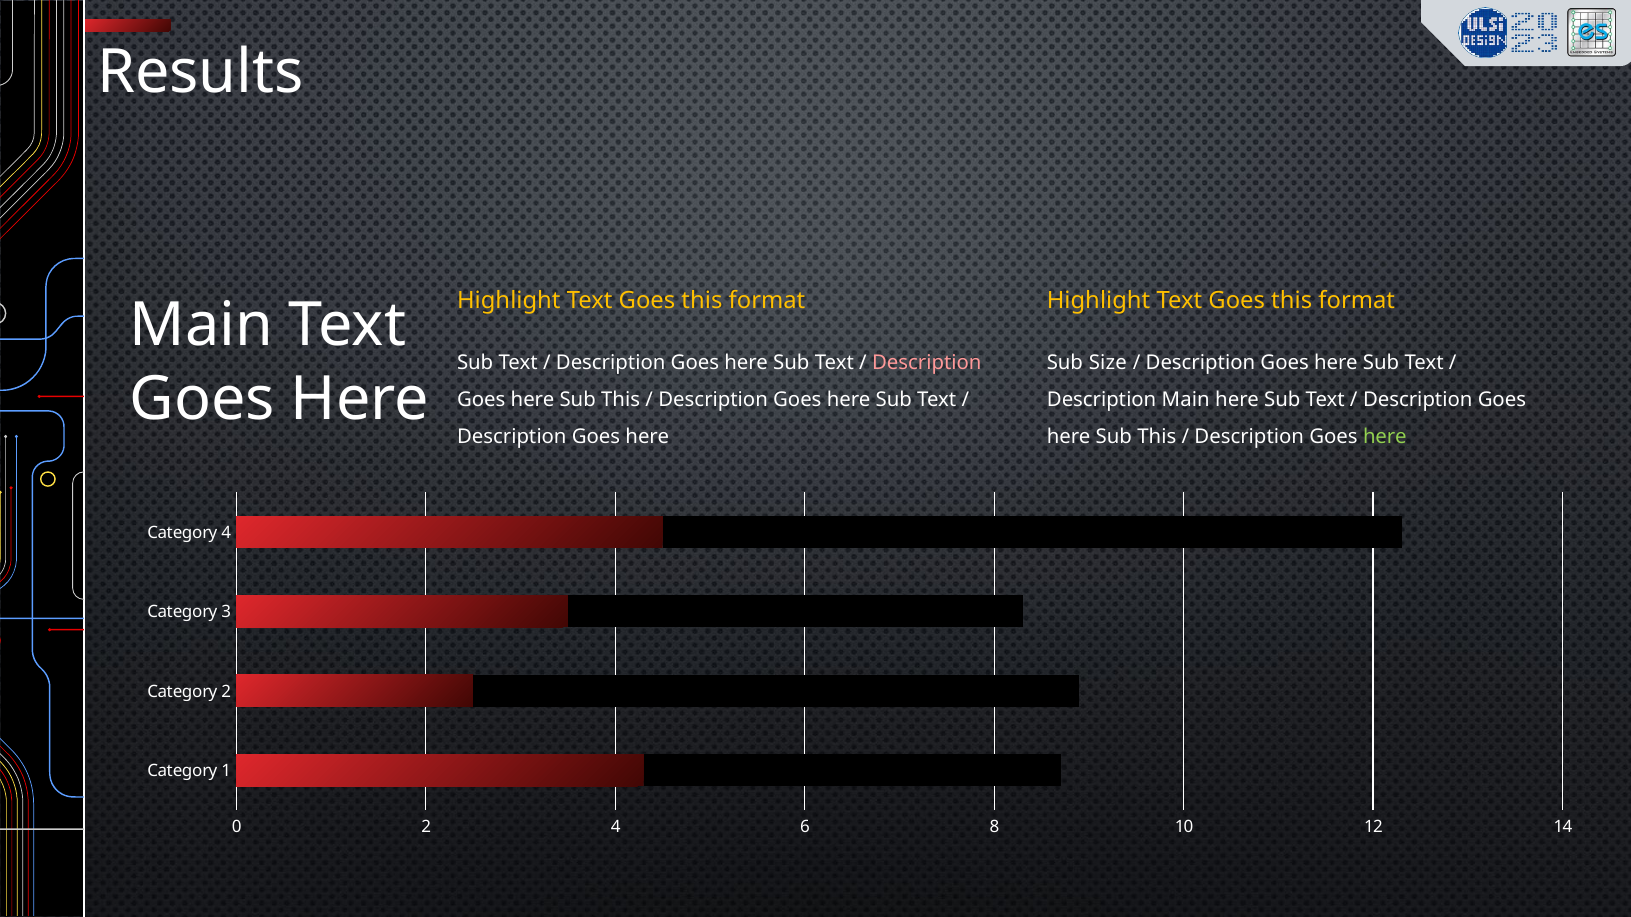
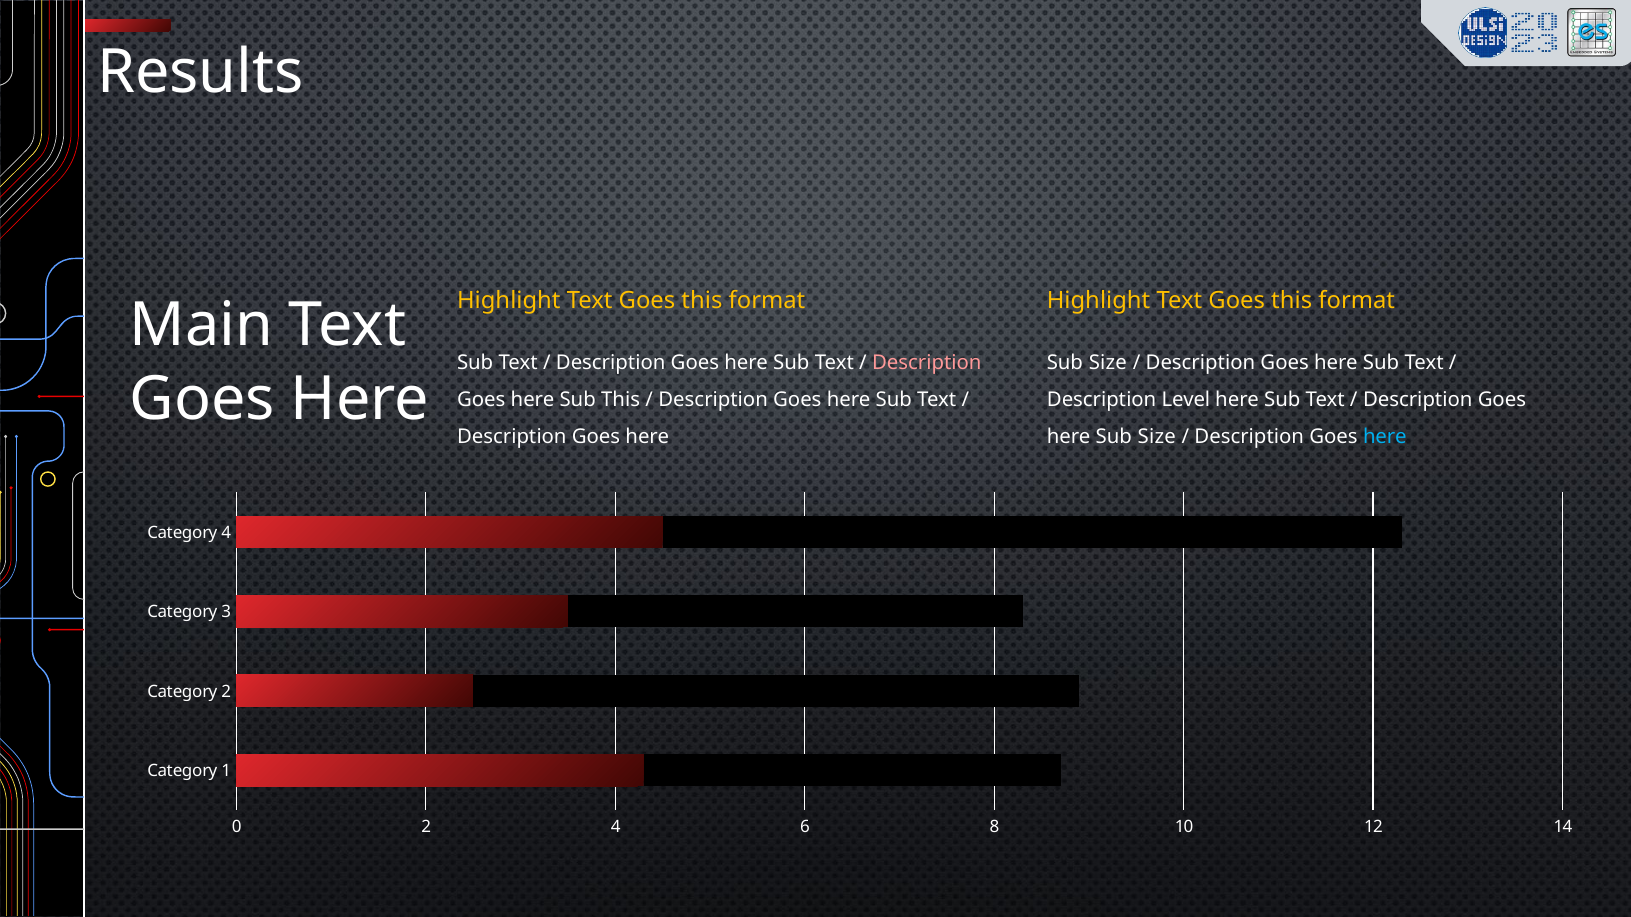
Description Main: Main -> Level (1186, 400)
This: This -> Size (1157, 437)
here colour: light green -> light blue (1385, 437)
